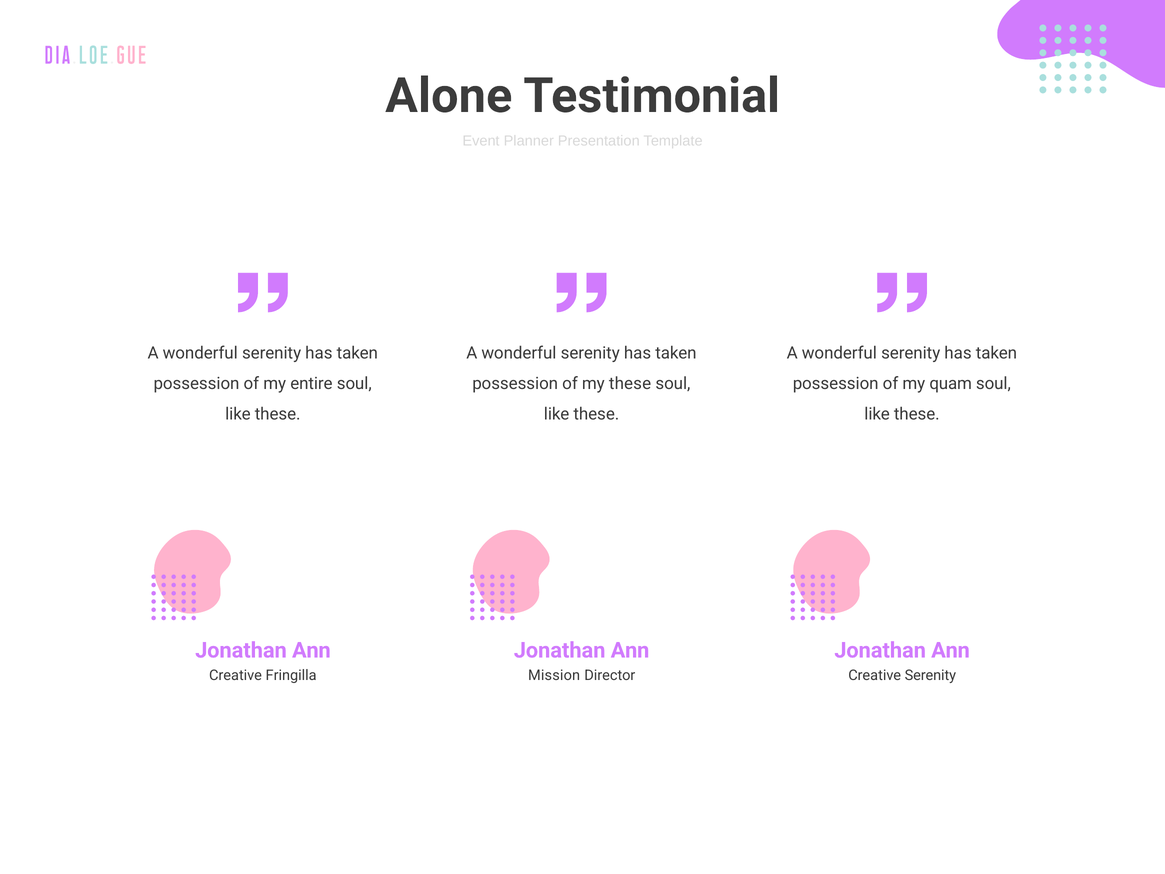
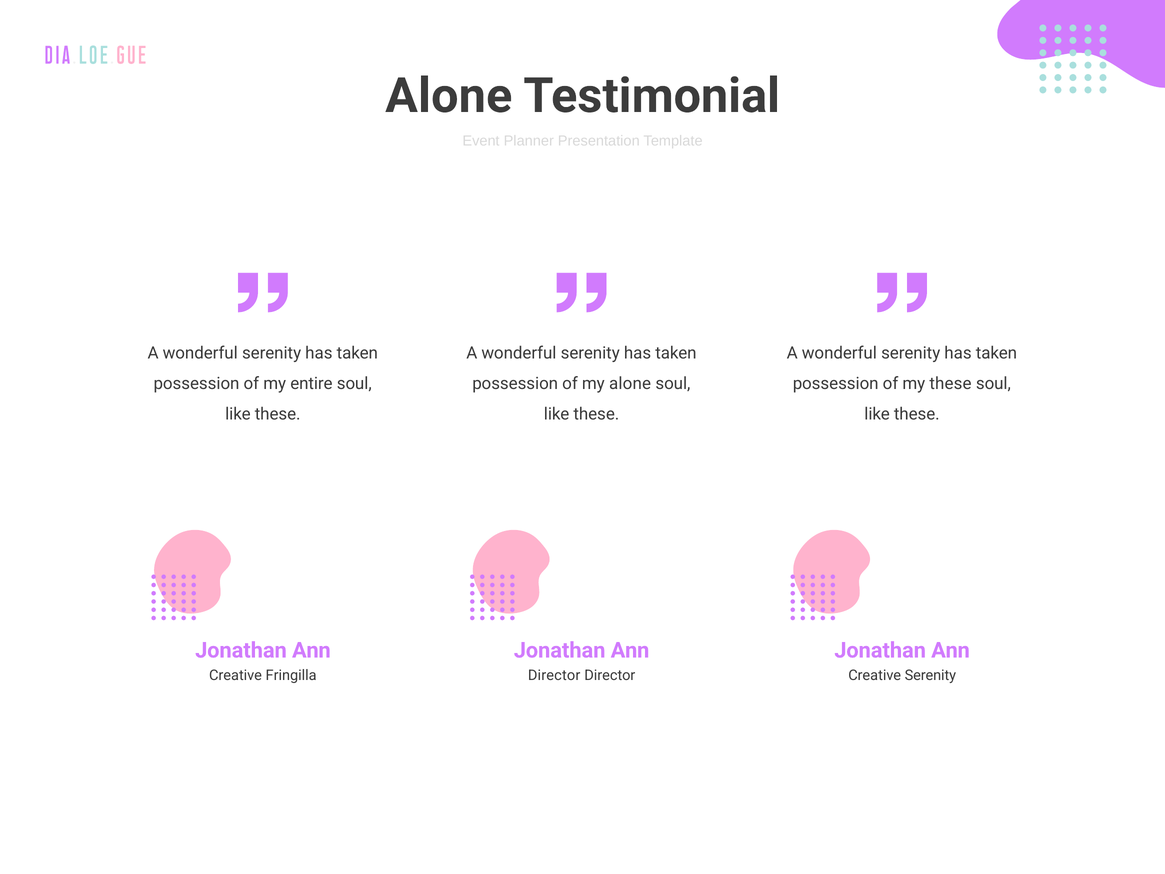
my these: these -> alone (630, 383)
my quam: quam -> these (951, 383)
Mission: Mission -> Director (554, 675)
